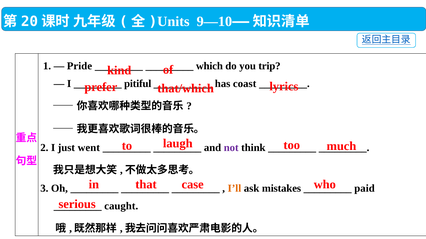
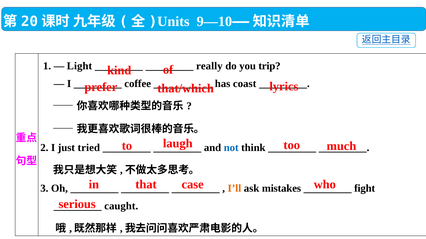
Pride: Pride -> Light (79, 66)
which: which -> really (209, 66)
pitiful: pitiful -> coffee (138, 84)
went: went -> tried (89, 148)
not colour: purple -> blue (231, 148)
paid: paid -> fight (365, 189)
